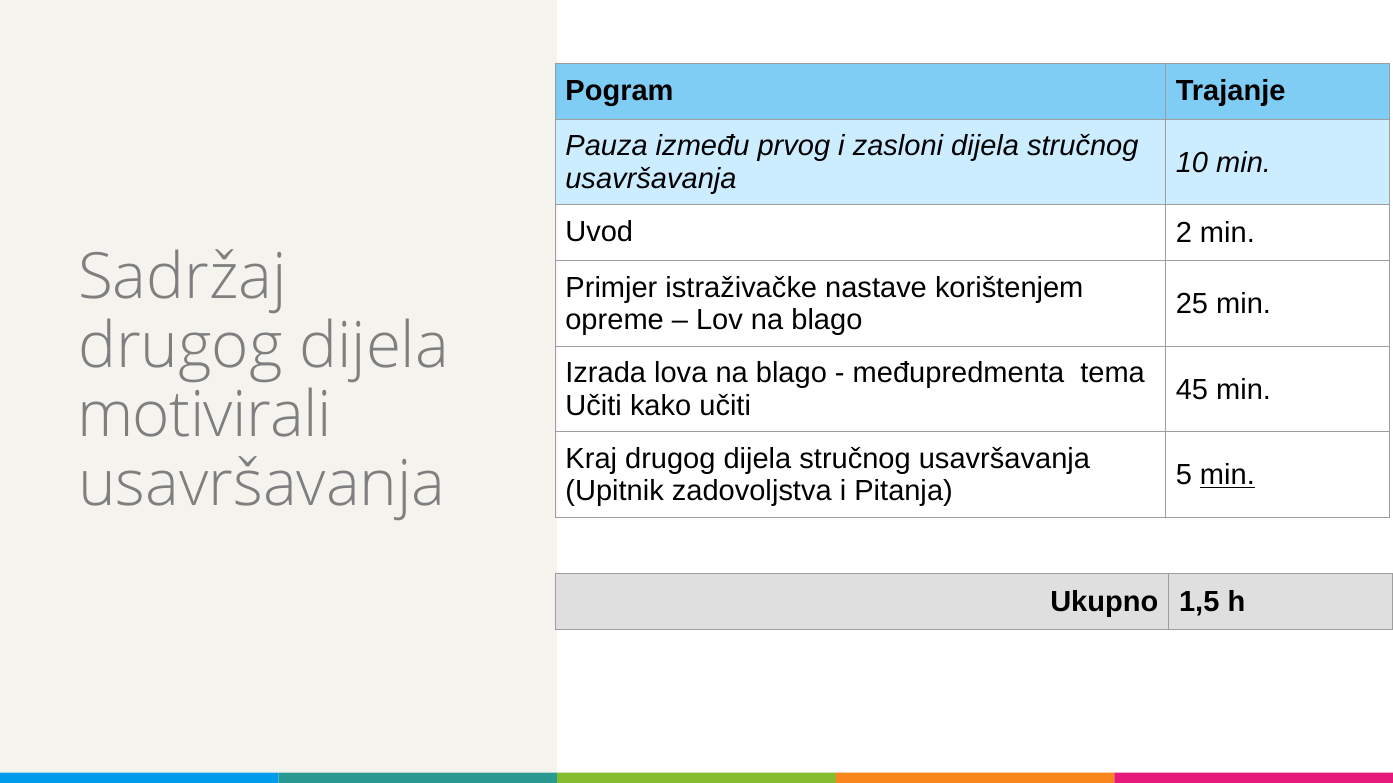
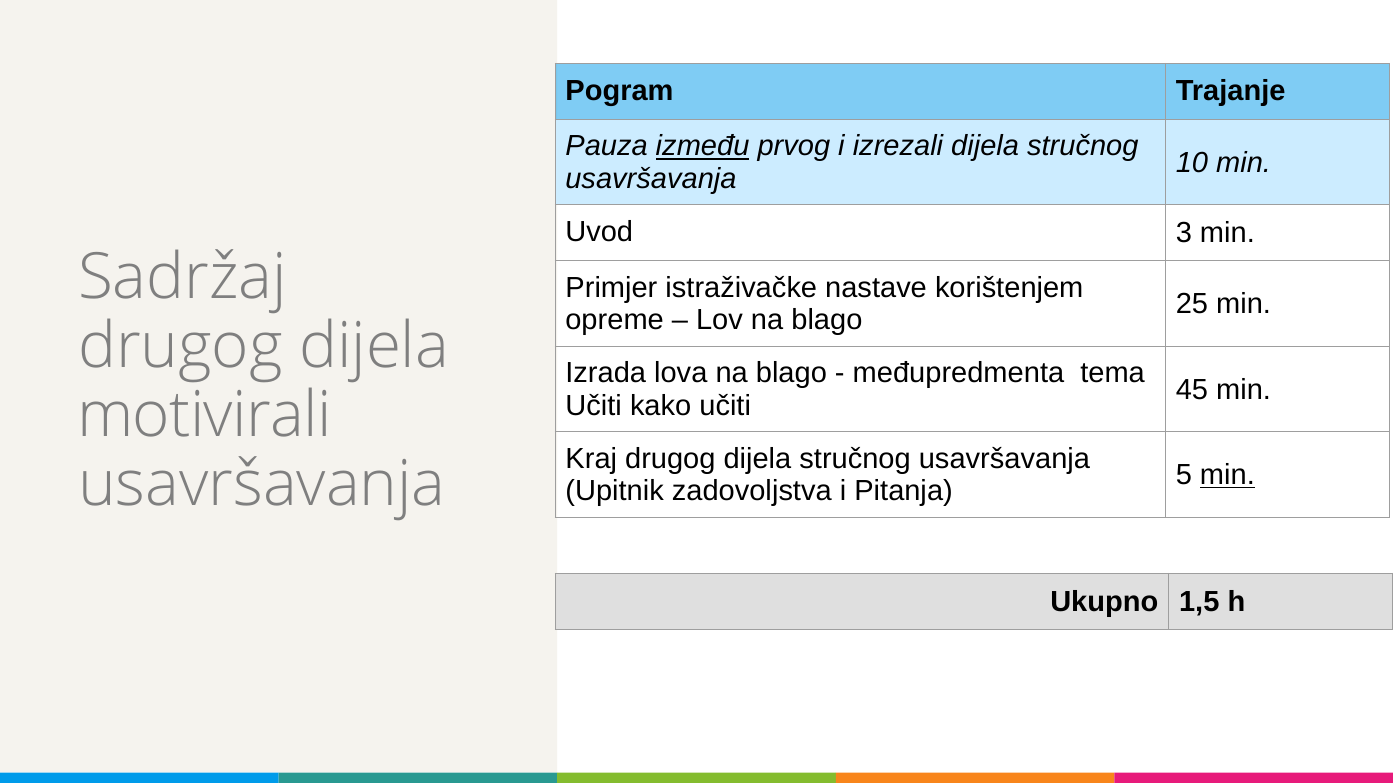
između underline: none -> present (703, 146)
zasloni: zasloni -> izrezali (898, 146)
2: 2 -> 3 (1184, 233)
